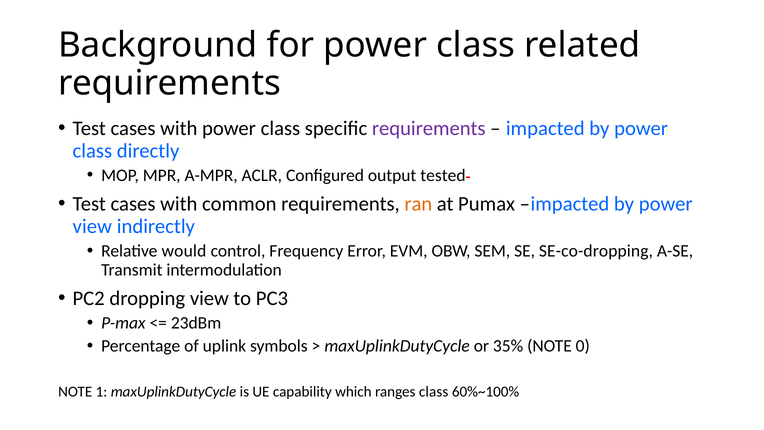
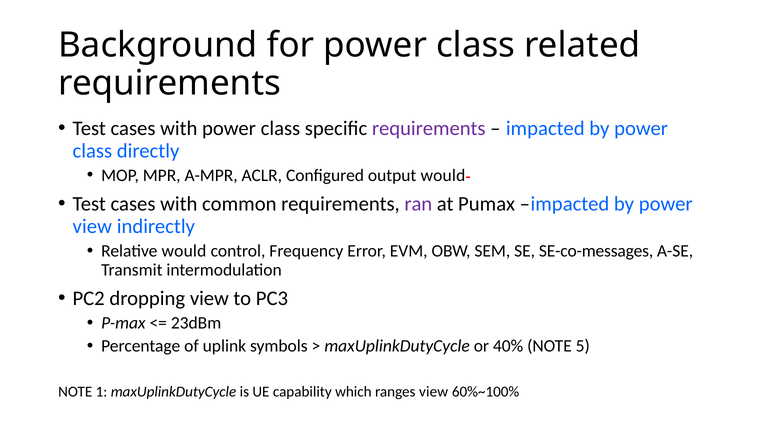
output tested: tested -> would (443, 175)
ran colour: orange -> purple (418, 204)
SE-co-dropping: SE-co-dropping -> SE-co-messages (596, 251)
35%: 35% -> 40% (508, 346)
0: 0 -> 5 (583, 346)
ranges class: class -> view (434, 392)
